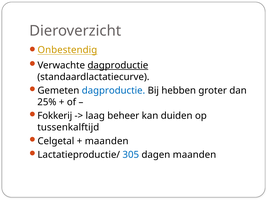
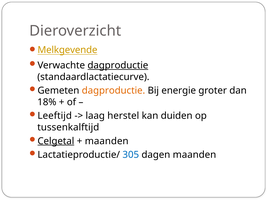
Onbestendig: Onbestendig -> Melkgevende (67, 50)
dagproductie colour: blue -> orange (113, 91)
hebben: hebben -> energie (179, 91)
25%: 25% -> 18% (47, 102)
Fokkerij: Fokkerij -> Leeftijd (55, 116)
beheer: beheer -> herstel (123, 116)
Celgetal underline: none -> present (56, 141)
